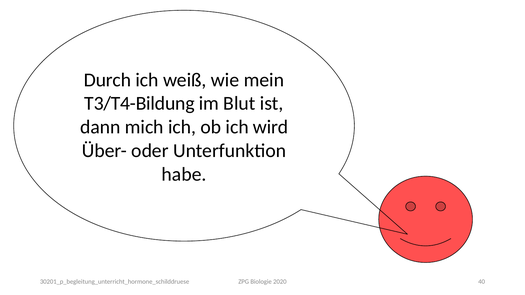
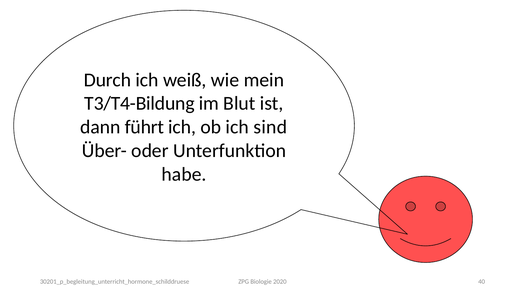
mich: mich -> führt (144, 127)
wird: wird -> sind (270, 127)
